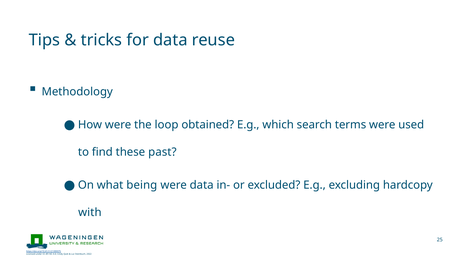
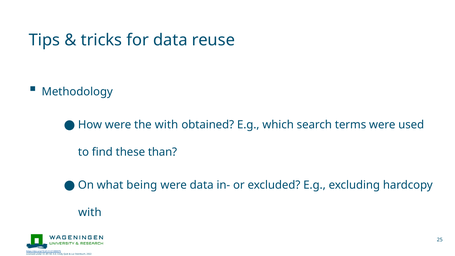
the loop: loop -> with (167, 125)
past: past -> than (163, 152)
